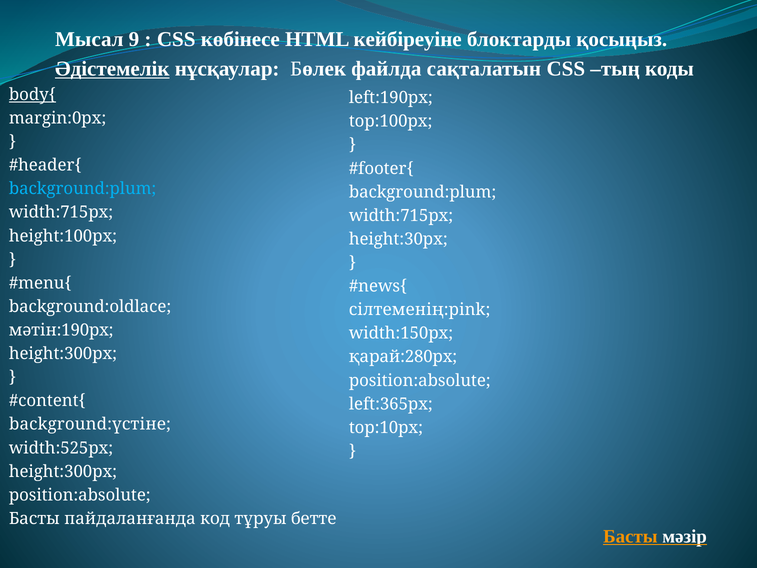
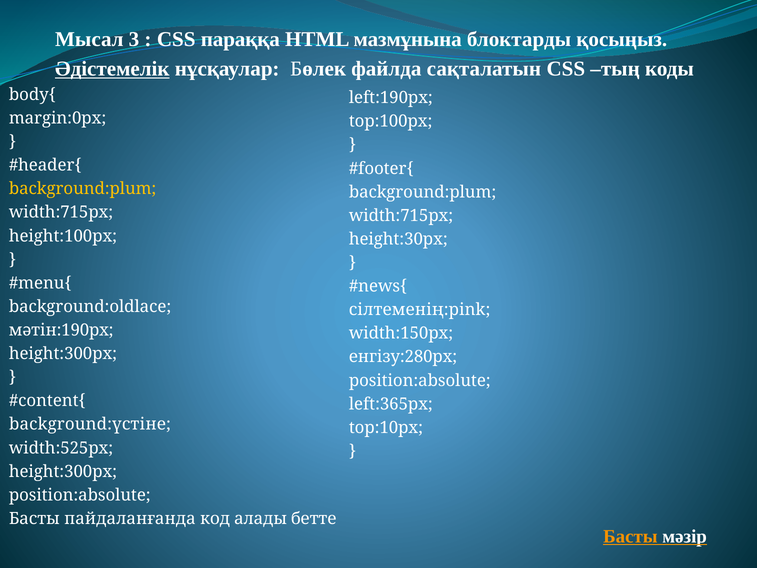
9: 9 -> 3 (134, 39)
көбінесе: көбінесе -> параққа (240, 39)
кейбіреуіне: кейбіреуіне -> мазмұнына (408, 39)
body{ underline: present -> none (32, 95)
background:plum colour: light blue -> yellow (83, 189)
қарай:280px: қарай:280px -> енгізу:280px (403, 357)
тұруы: тұруы -> алады (261, 518)
